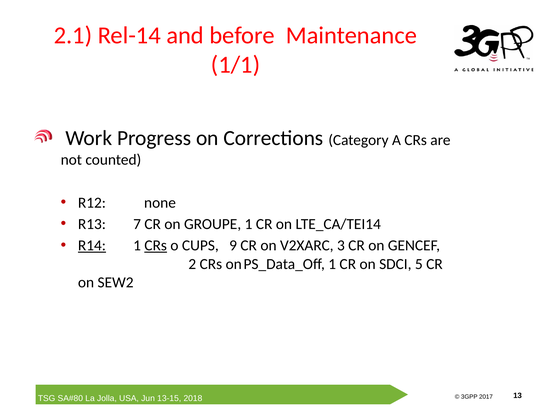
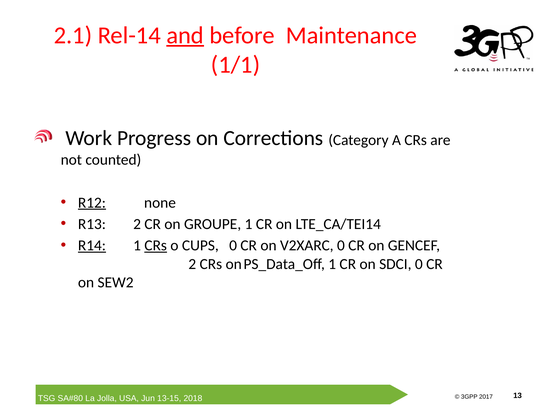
and underline: none -> present (185, 35)
R12 underline: none -> present (92, 203)
R13 7: 7 -> 2 (137, 224)
CUPS 9: 9 -> 0 (233, 246)
V2XARC 3: 3 -> 0 (341, 246)
SDCI 5: 5 -> 0 (419, 264)
